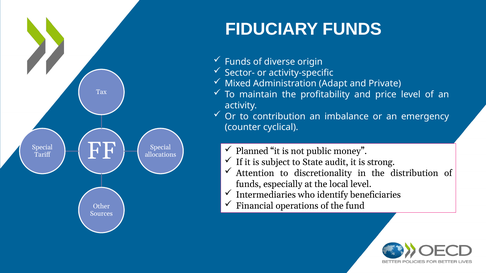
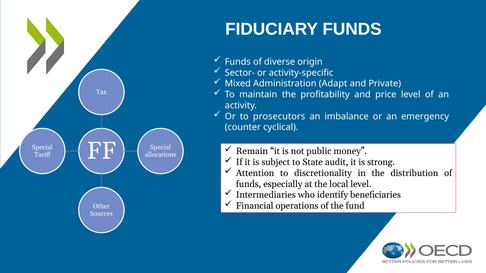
contribution: contribution -> prosecutors (279, 117)
Planned: Planned -> Remain (252, 151)
